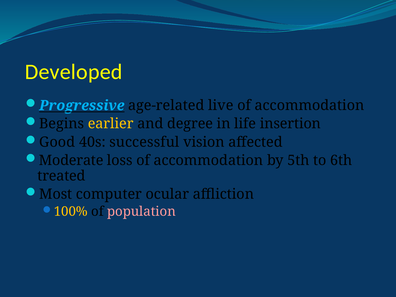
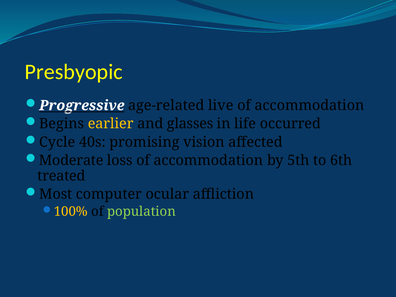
Developed: Developed -> Presbyopic (74, 72)
Progressive colour: light blue -> white (82, 105)
degree: degree -> glasses (190, 124)
insertion: insertion -> occurred (290, 124)
Good: Good -> Cycle (57, 142)
successful: successful -> promising (144, 142)
population colour: pink -> light green (141, 212)
